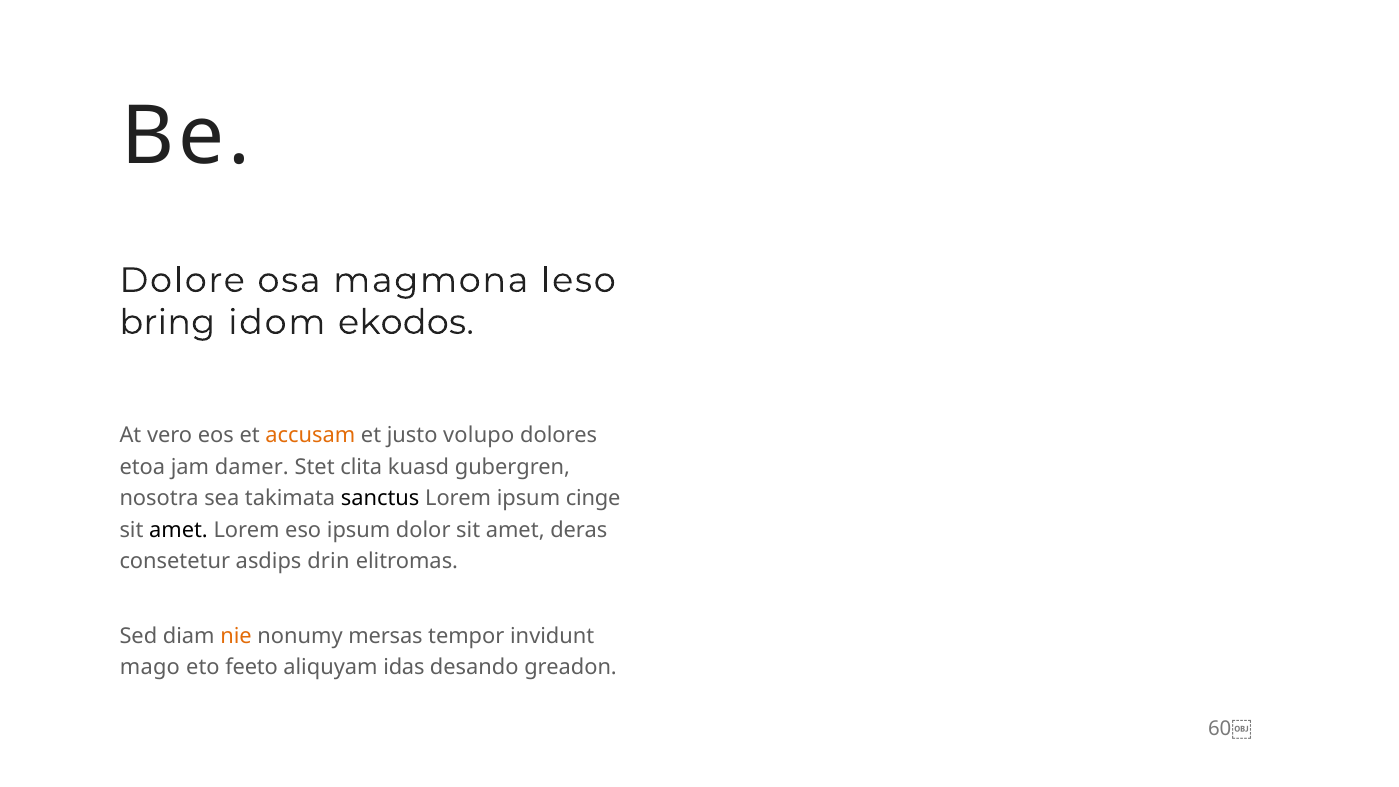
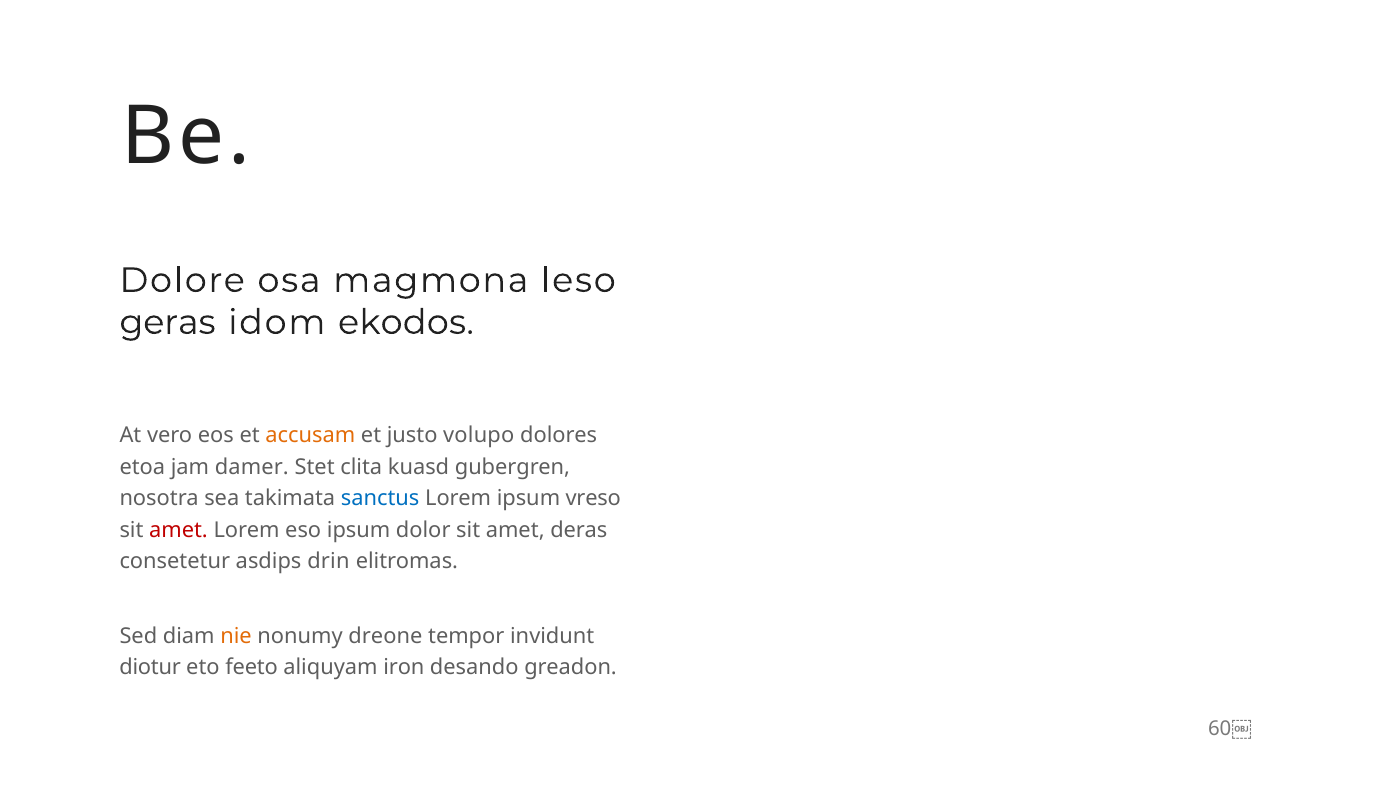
bring: bring -> geras (168, 322)
sanctus colour: black -> blue (380, 498)
cinge: cinge -> vreso (593, 498)
amet colour: black -> red (178, 530)
mersas: mersas -> dreone (385, 636)
mago: mago -> diotur (150, 667)
idas: idas -> iron (404, 667)
